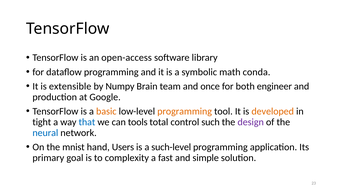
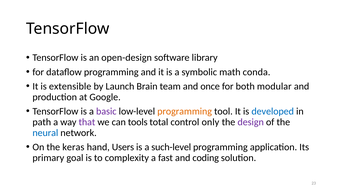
open-access: open-access -> open-design (127, 58)
Numpy: Numpy -> Launch (120, 86)
engineer: engineer -> modular (274, 86)
basic colour: orange -> purple (106, 112)
developed colour: orange -> blue (273, 112)
tight: tight -> path (42, 122)
that colour: blue -> purple (87, 122)
such: such -> only (210, 122)
mnist: mnist -> keras (73, 147)
simple: simple -> coding (206, 158)
